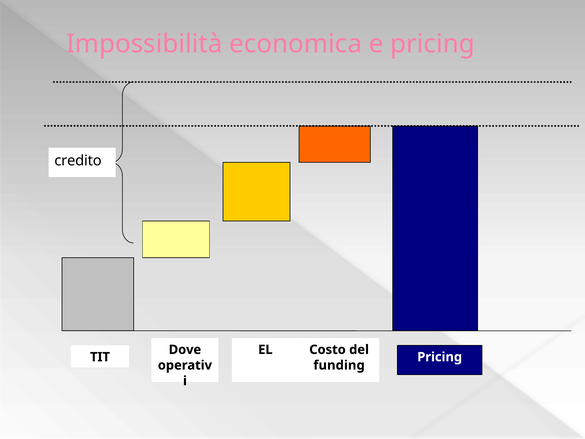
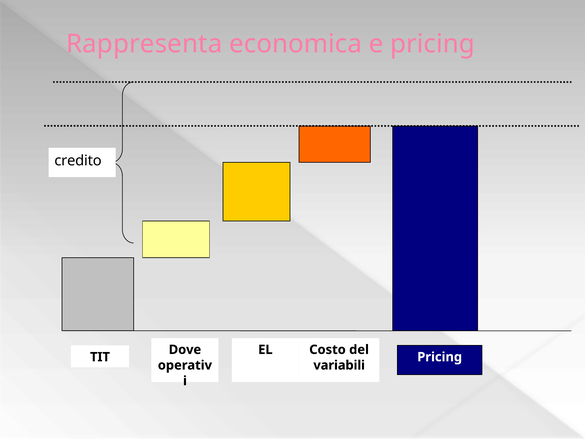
Impossibilità: Impossibilità -> Rappresenta (144, 44)
funding: funding -> variabili (339, 365)
